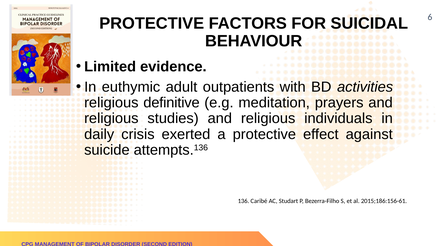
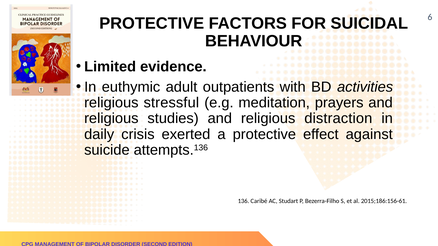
definitive: definitive -> stressful (171, 103)
individuals: individuals -> distraction (338, 119)
